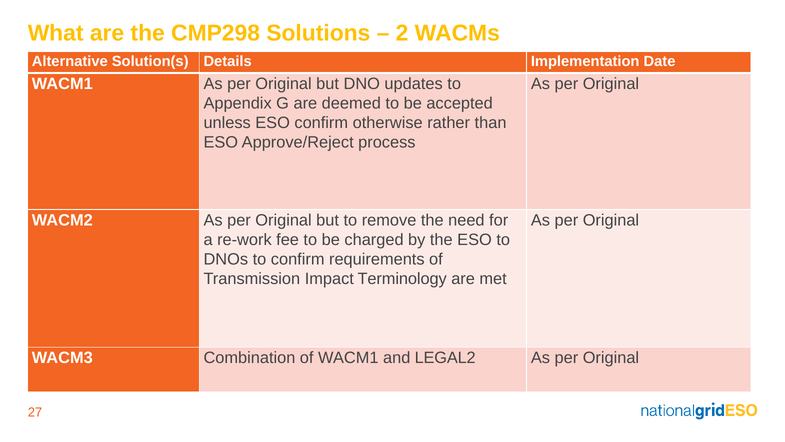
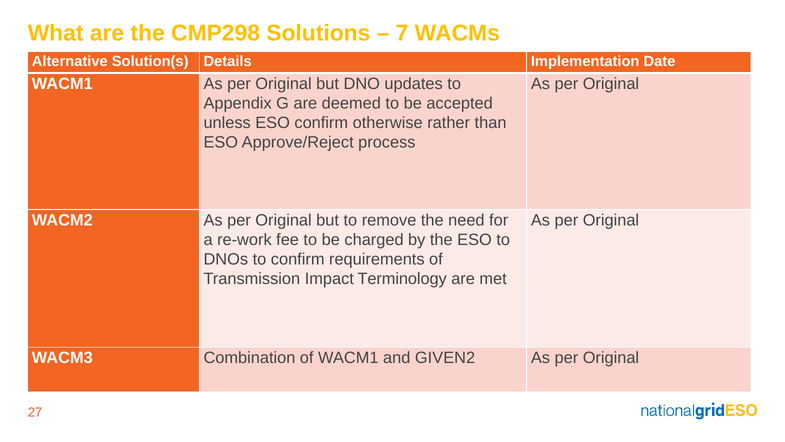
2: 2 -> 7 (402, 33)
LEGAL2: LEGAL2 -> GIVEN2 (445, 358)
